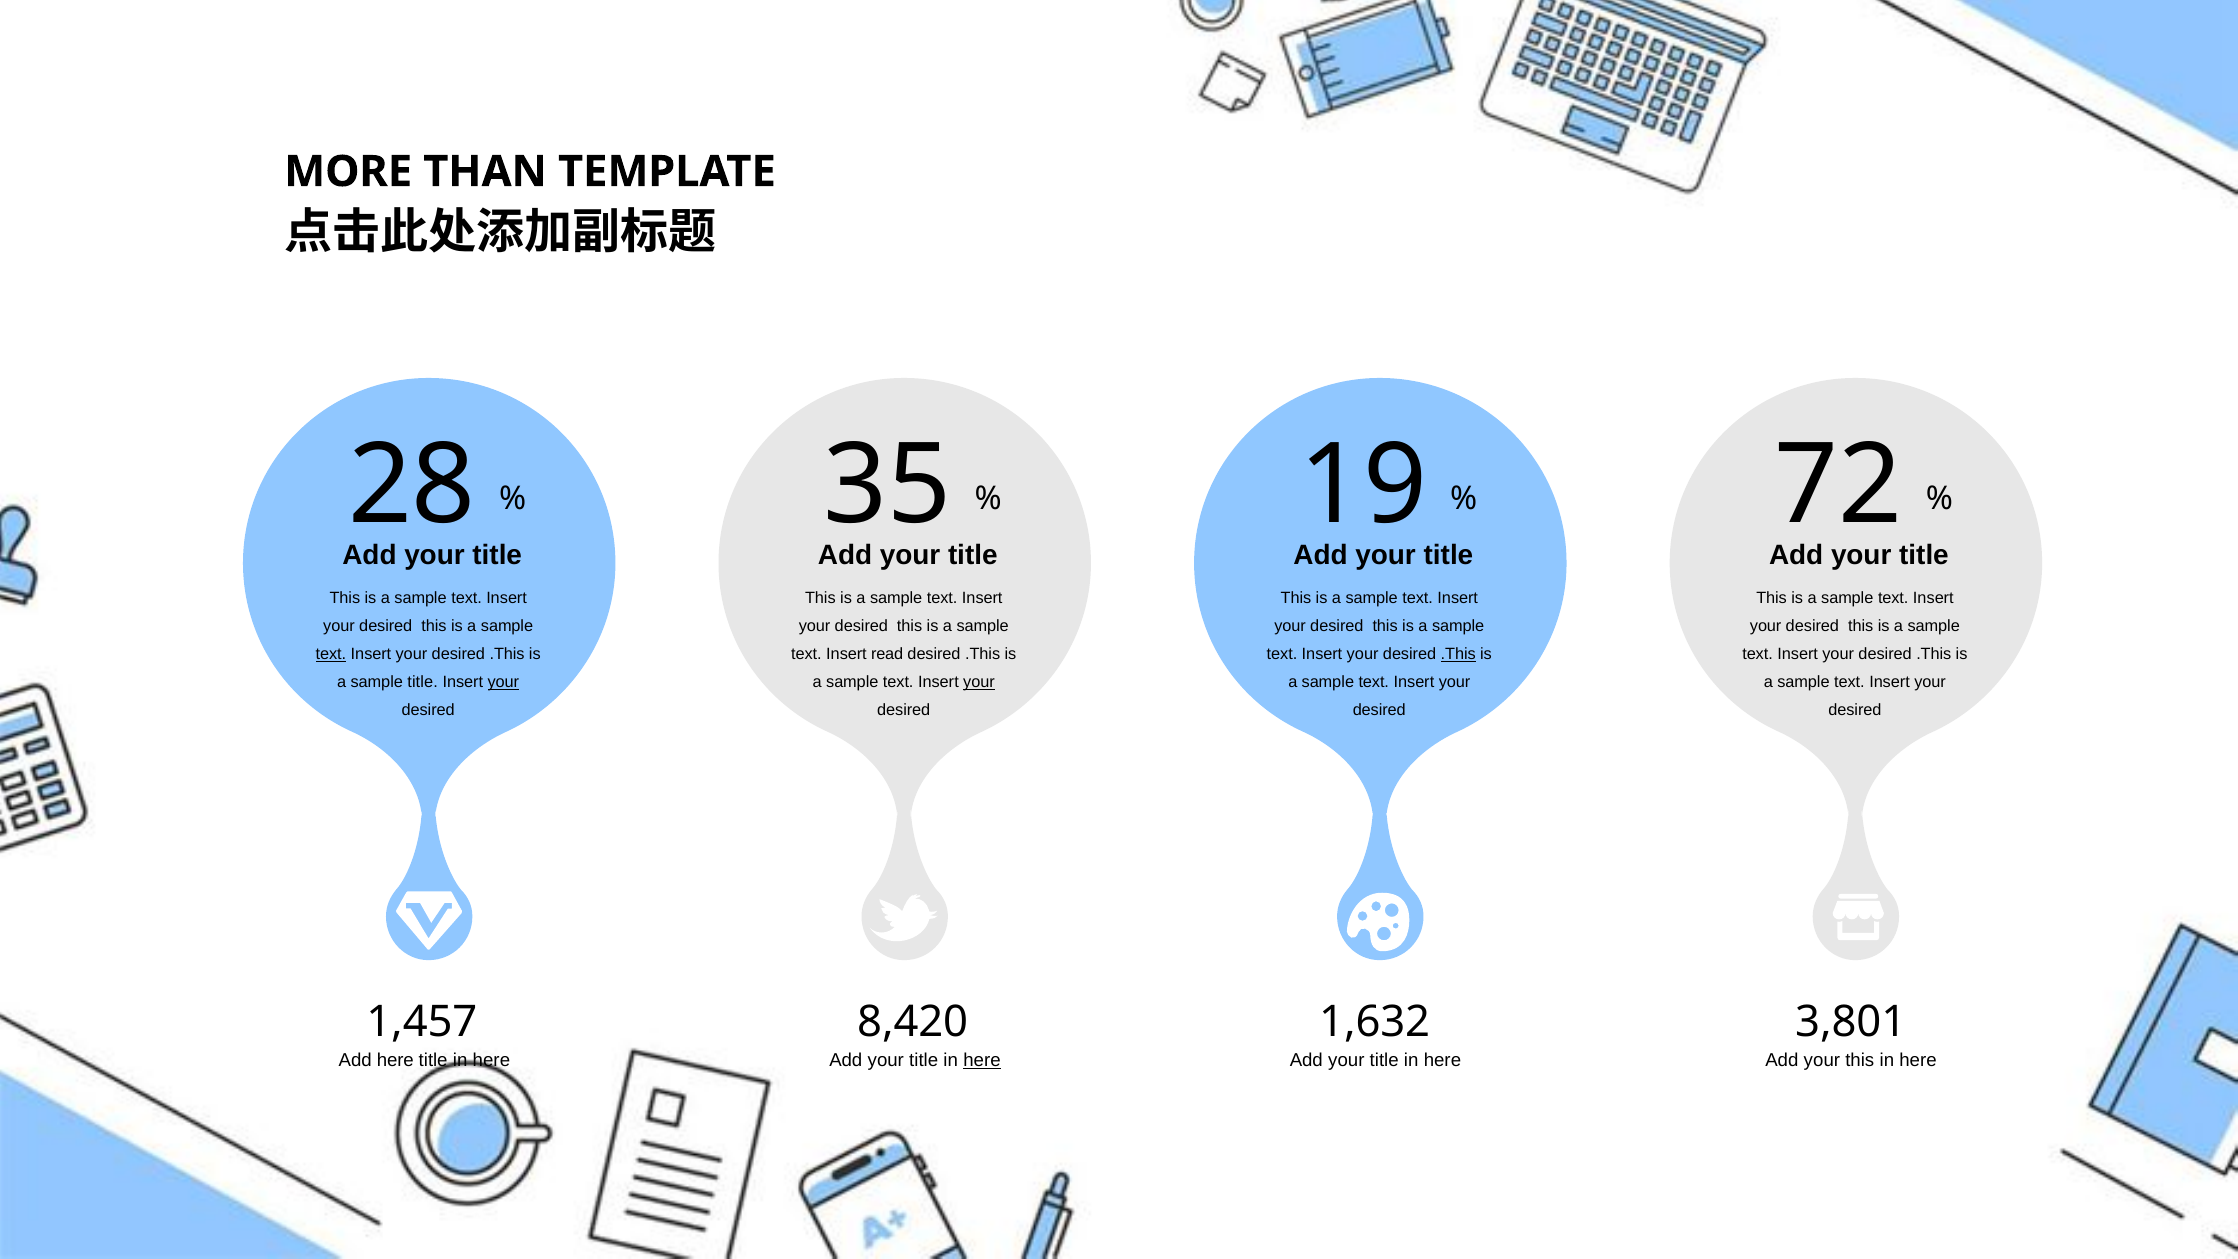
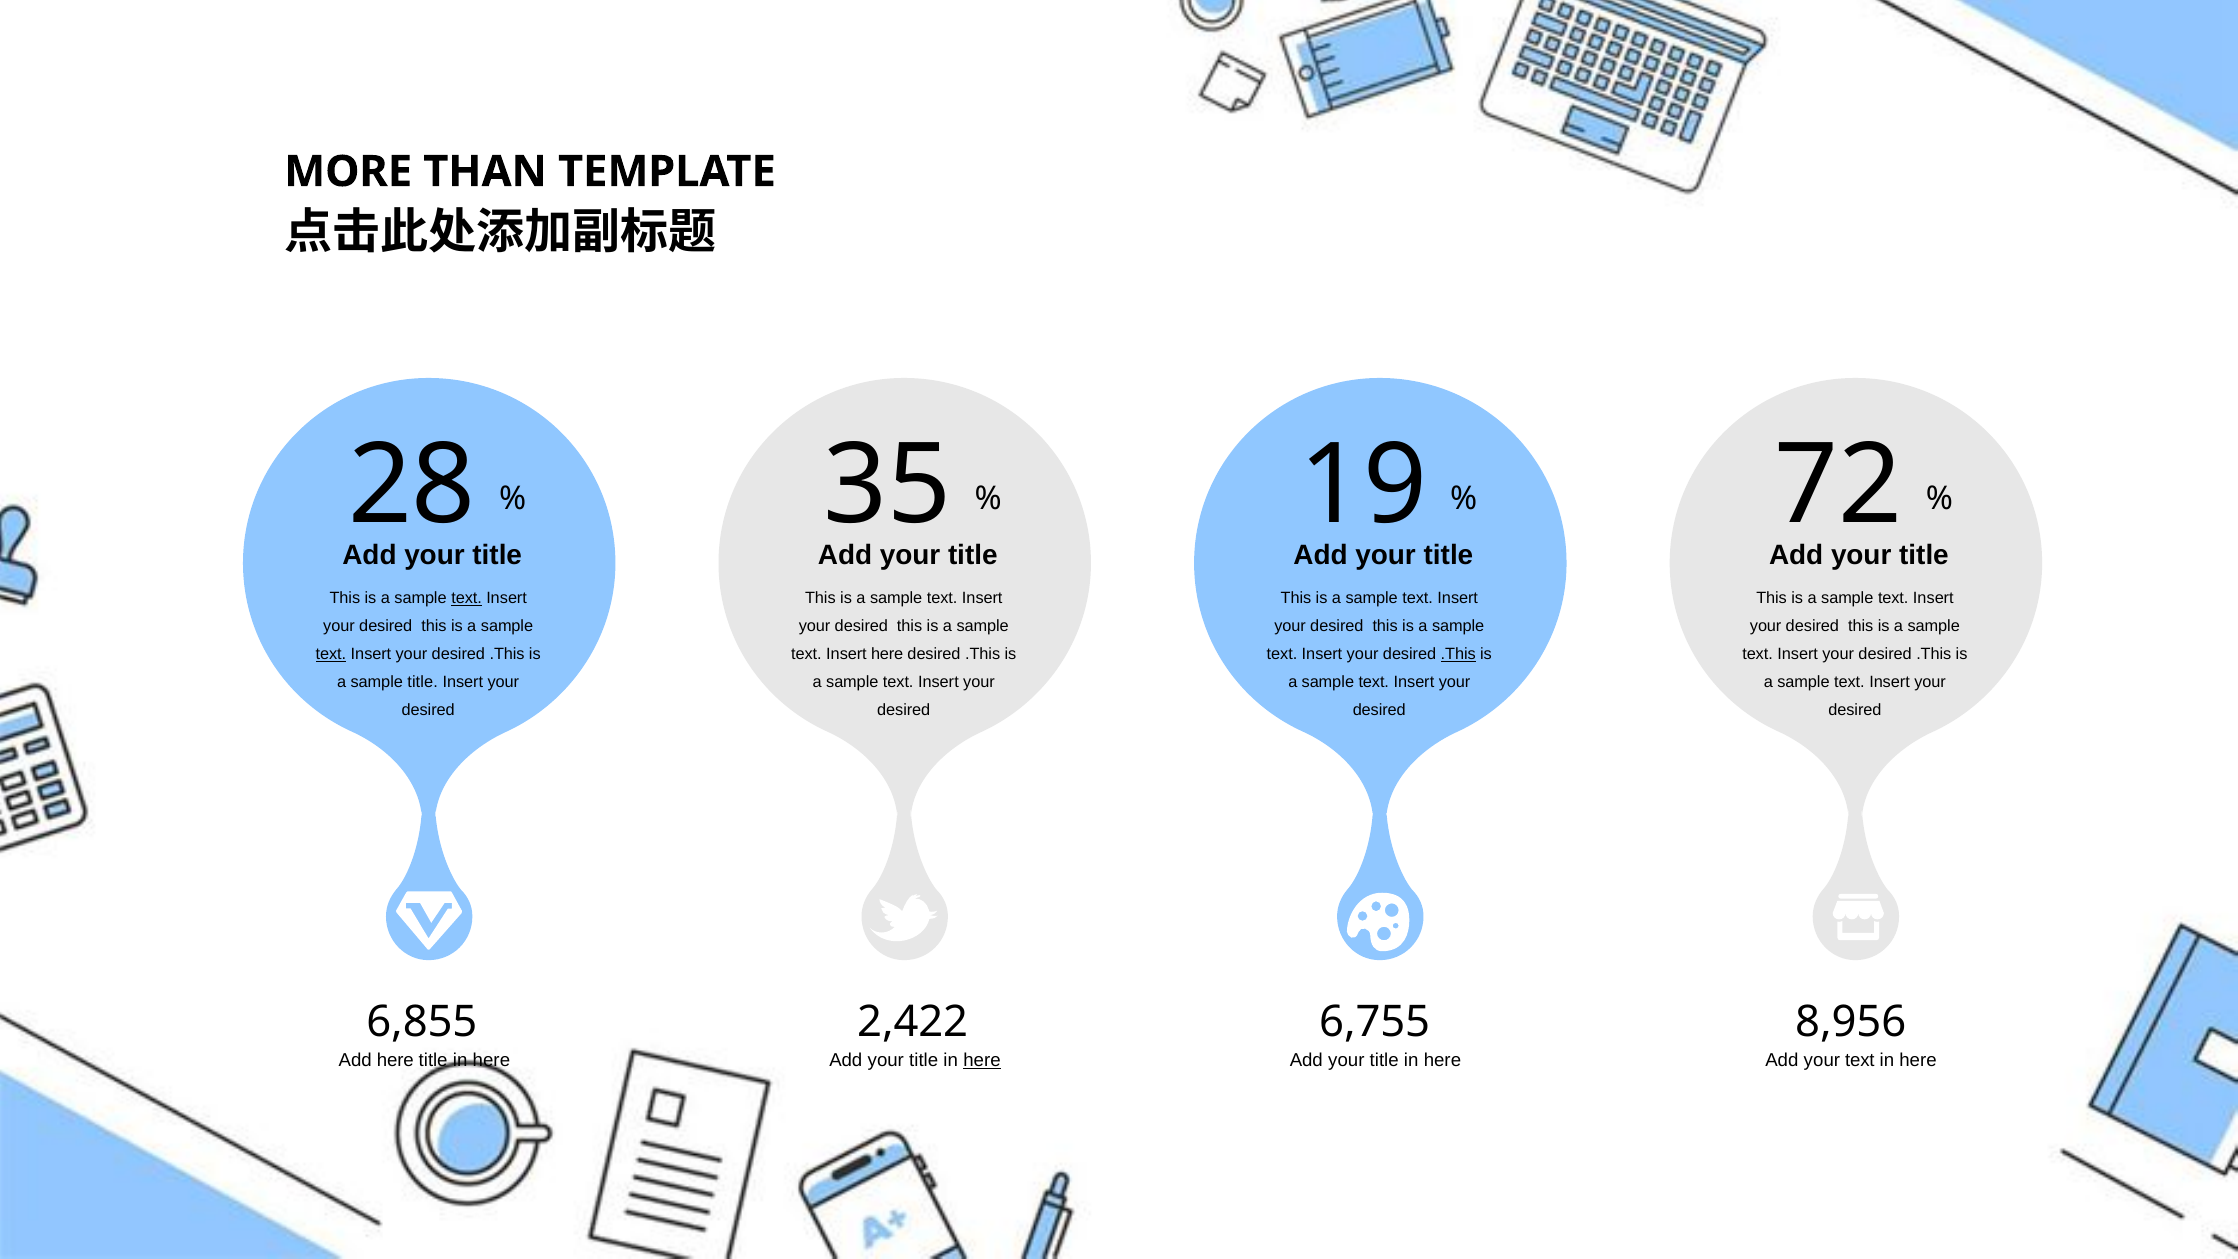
text underline: none -> present (467, 598)
Insert read: read -> here (887, 654)
your underline: present -> none (503, 682)
your underline: present -> none (979, 682)
1,457: 1,457 -> 6,855 (422, 1022)
8,420: 8,420 -> 2,422 (913, 1022)
1,632: 1,632 -> 6,755 (1375, 1022)
3,801: 3,801 -> 8,956 (1851, 1022)
your this: this -> text (1860, 1060)
